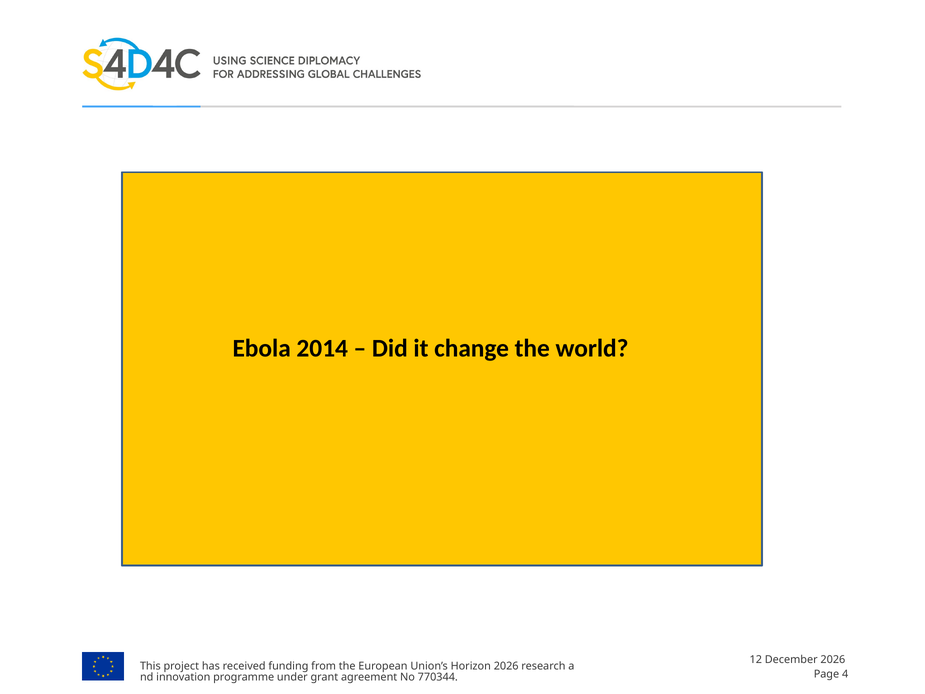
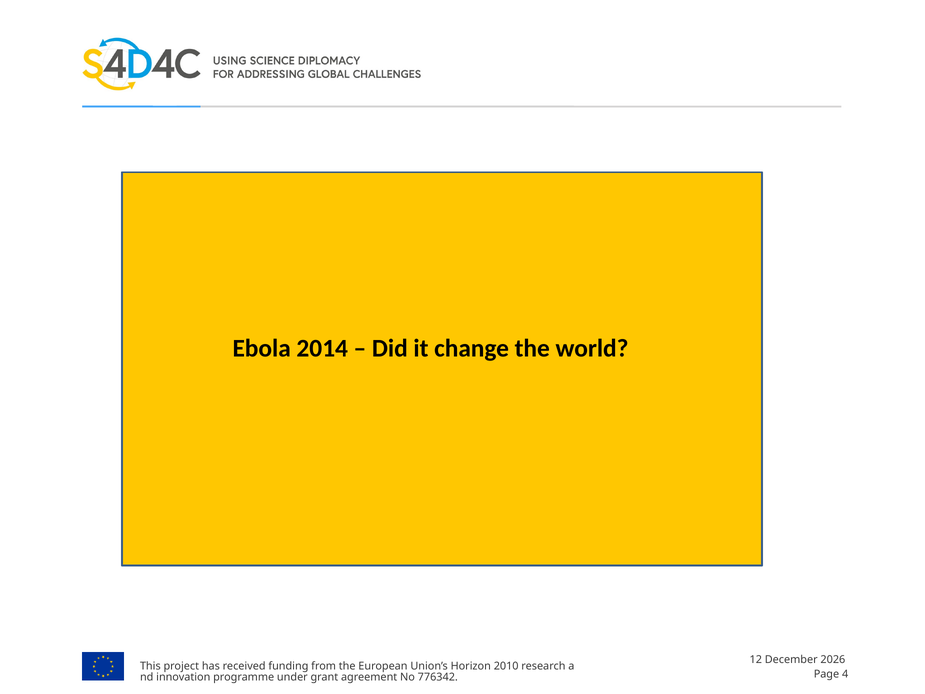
Horizon 2026: 2026 -> 2010 (506, 666)
770344: 770344 -> 776342 (438, 677)
